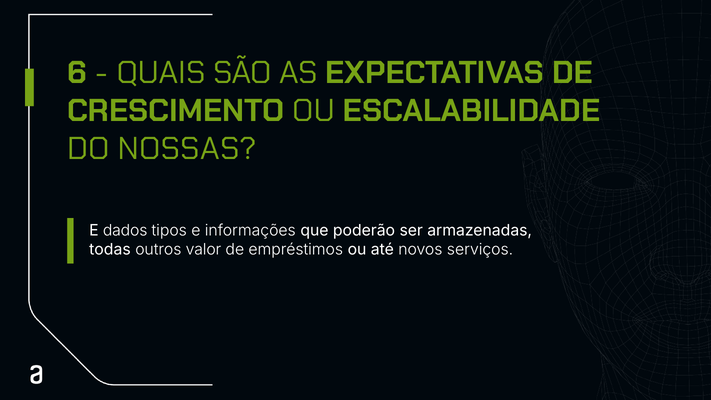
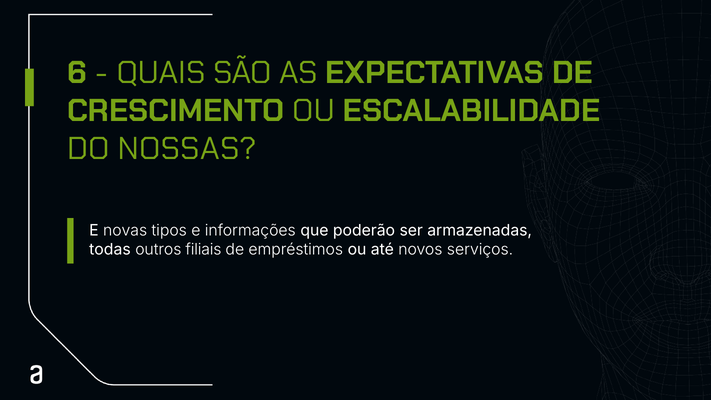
dados: dados -> novas (125, 231)
valor: valor -> filiais (203, 250)
